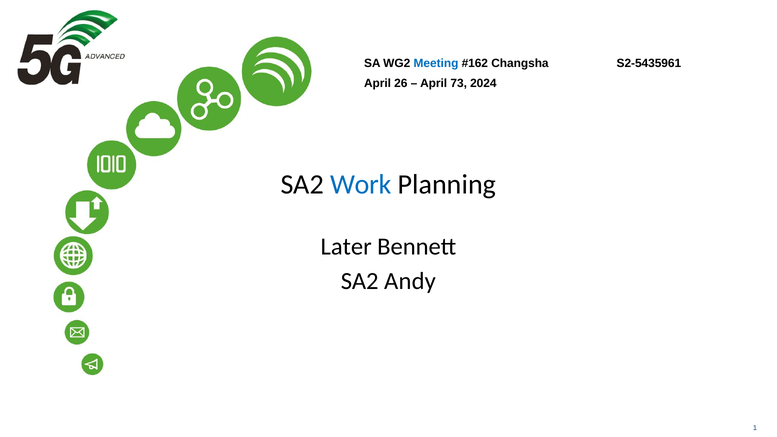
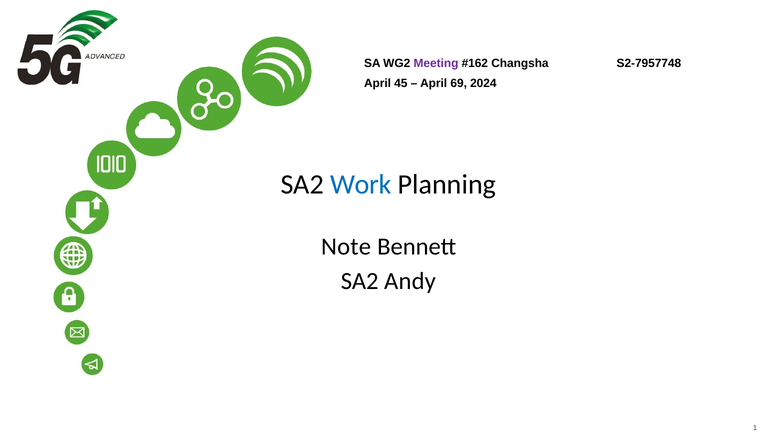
Meeting colour: blue -> purple (436, 63)
S2-5435961: S2-5435961 -> S2-7957748 (649, 63)
26: 26 -> 45 (401, 83)
73: 73 -> 69 (459, 83)
Later: Later -> Note (346, 247)
